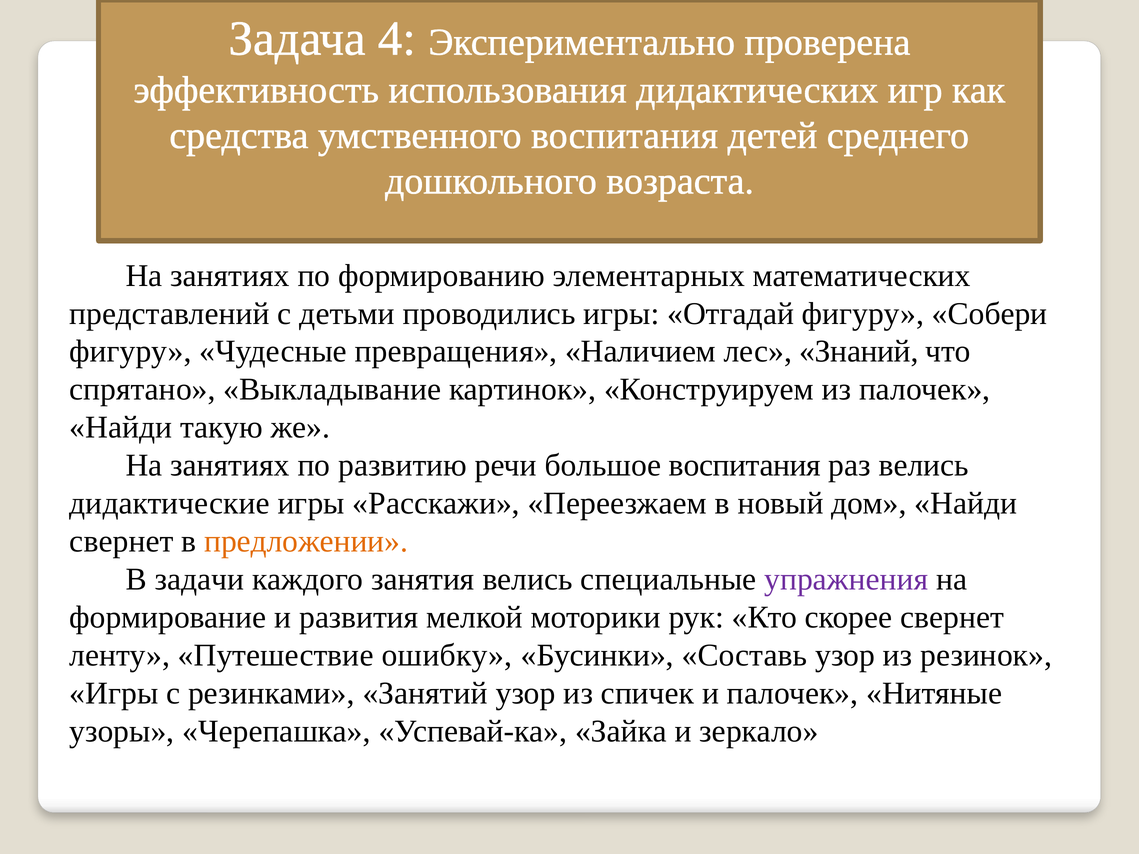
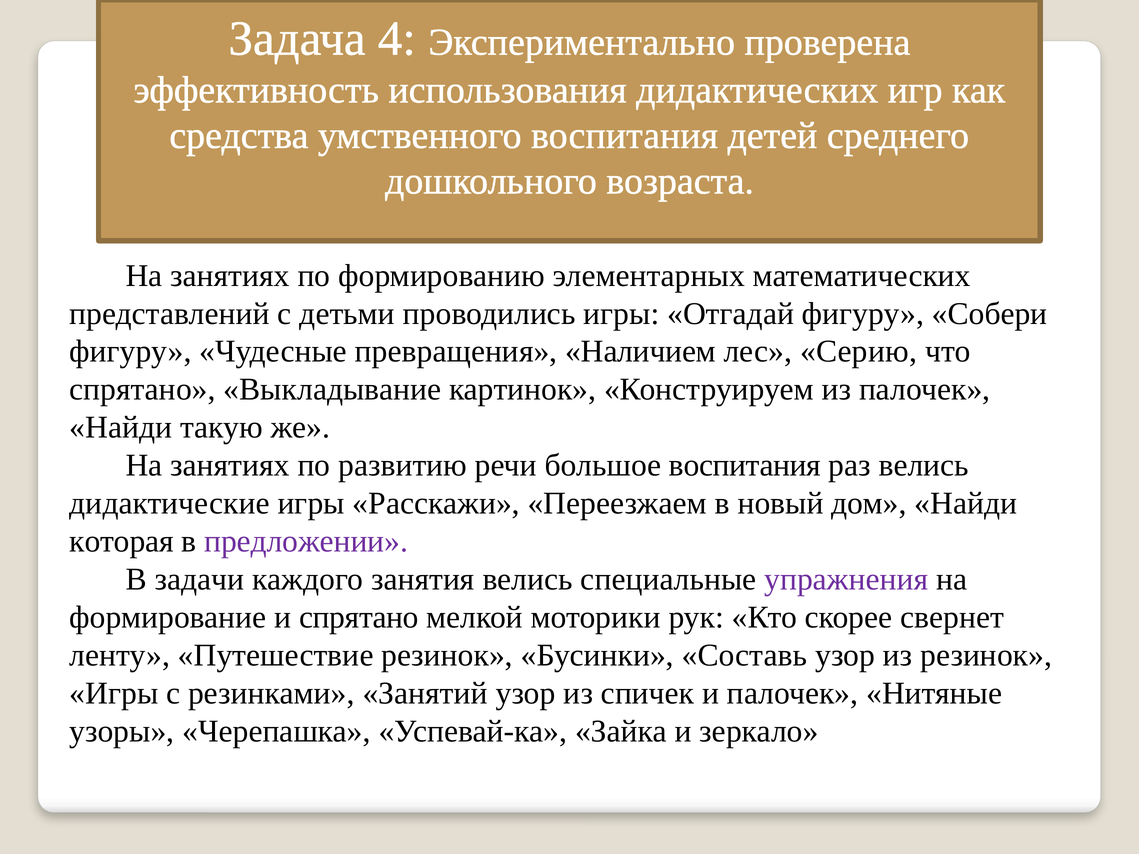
Знаний: Знаний -> Серию (859, 352)
свернет: свернет -> которая (122, 542)
предложении colour: orange -> purple (306, 542)
и развития: развития -> спрятано (359, 618)
Путешествие ошибку: ошибку -> резинок (447, 656)
